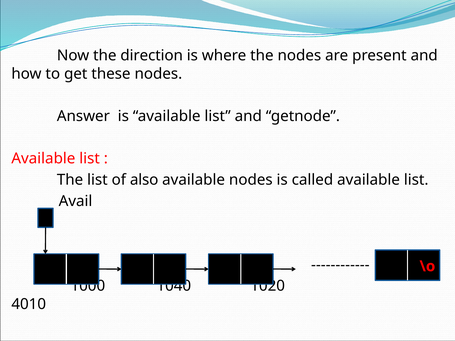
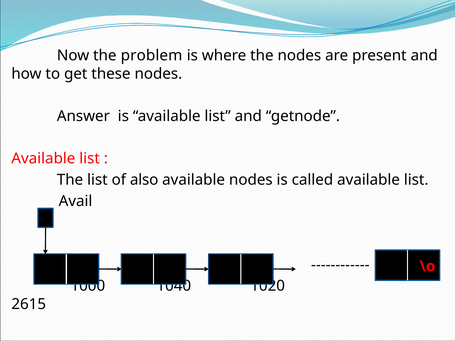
direction: direction -> problem (152, 56)
4010: 4010 -> 2615 (29, 304)
